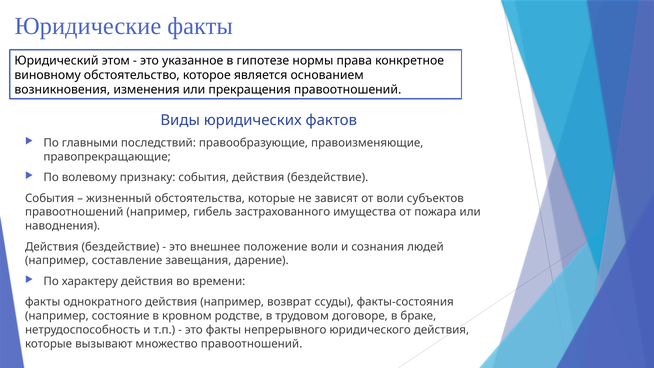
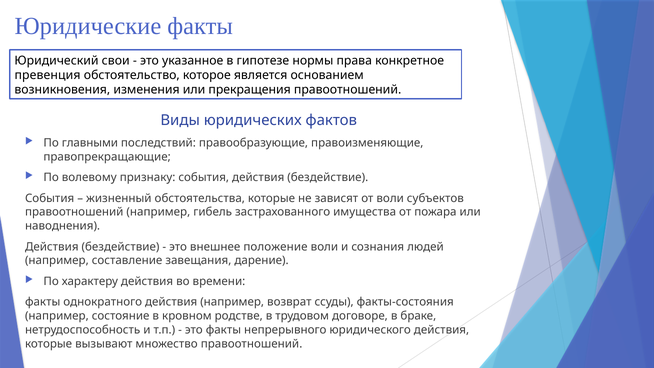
этом: этом -> свои (116, 60)
виновному: виновному -> превенция (48, 75)
